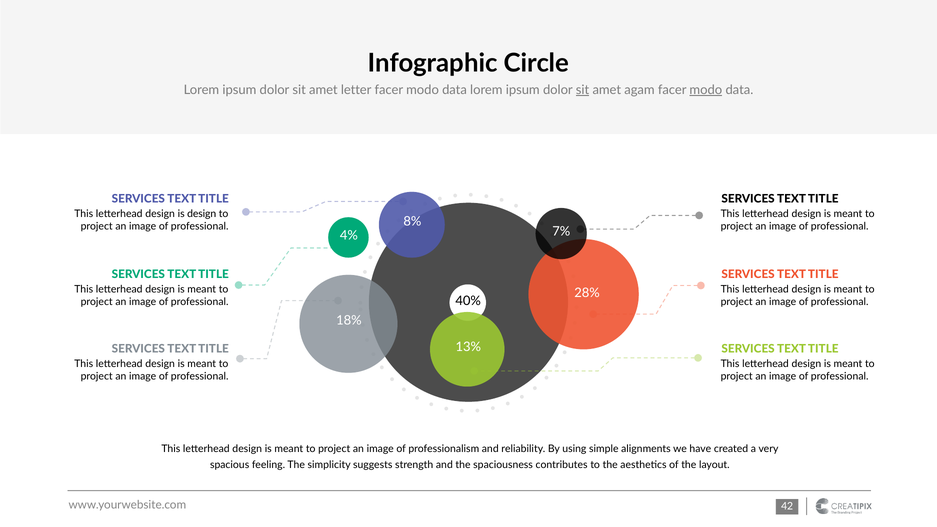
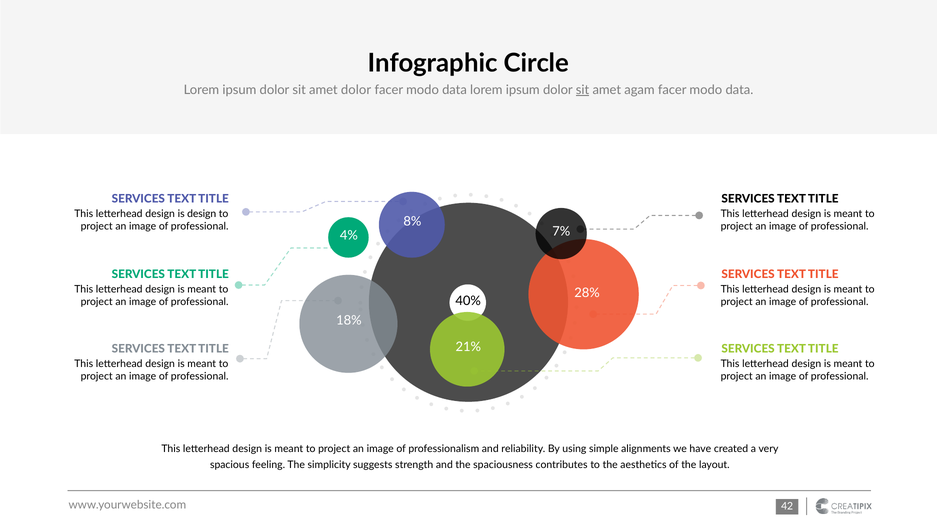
amet letter: letter -> dolor (356, 90)
modo underline: present -> none (706, 90)
13%: 13% -> 21% (468, 347)
